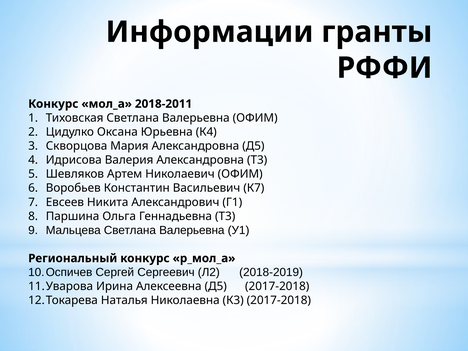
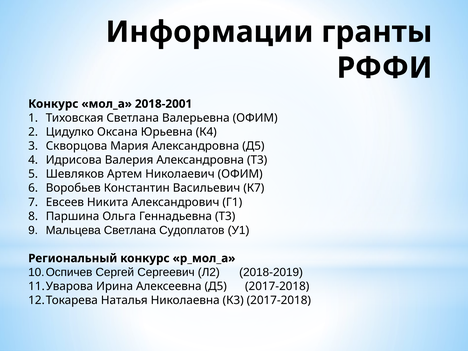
2018-2011: 2018-2011 -> 2018-2001 (164, 104)
Мальцева Светлана Валерьевна: Валерьевна -> Судоплатов (192, 230)
